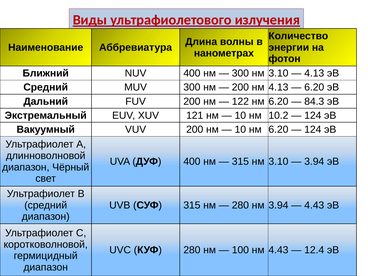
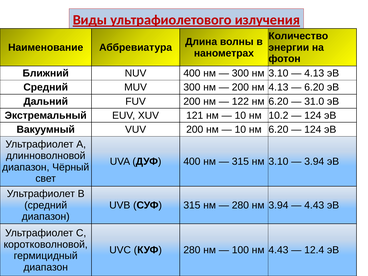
84.3: 84.3 -> 31.0 (314, 101)
